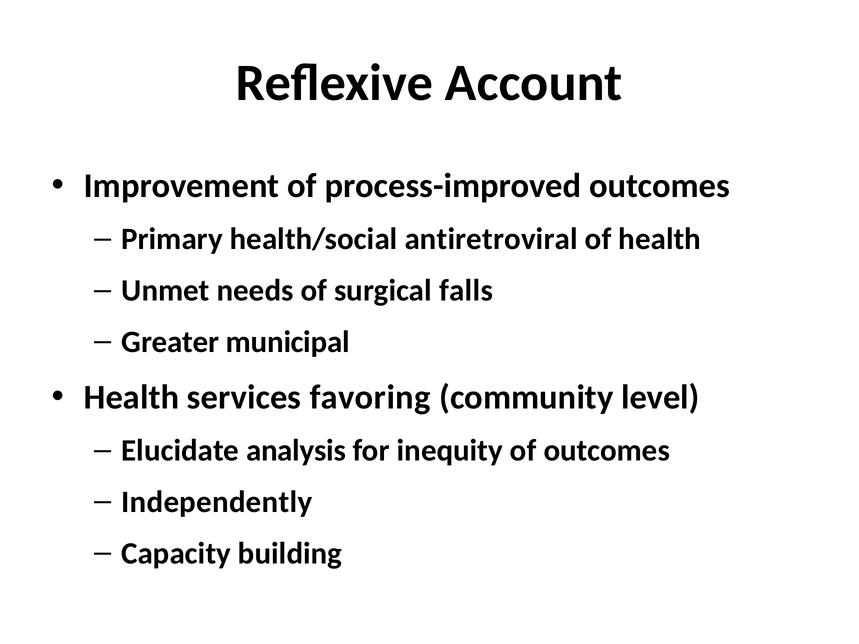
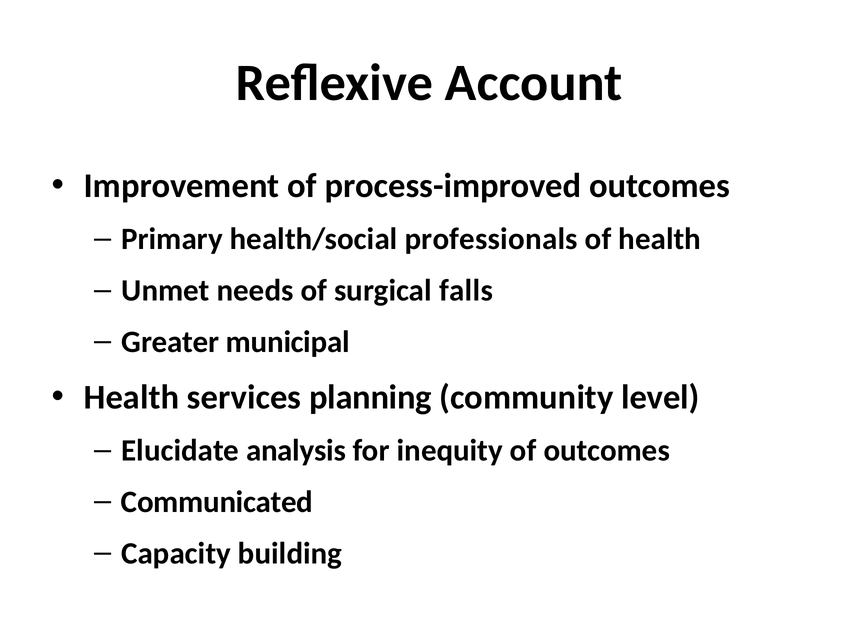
antiretroviral: antiretroviral -> professionals (491, 239)
favoring: favoring -> planning (370, 398)
Independently: Independently -> Communicated (217, 502)
